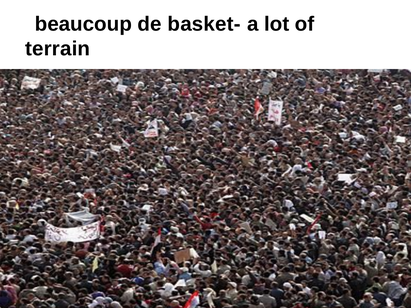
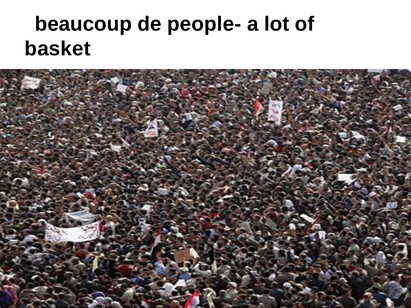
basket-: basket- -> people- (204, 24)
terrain: terrain -> basket (58, 49)
